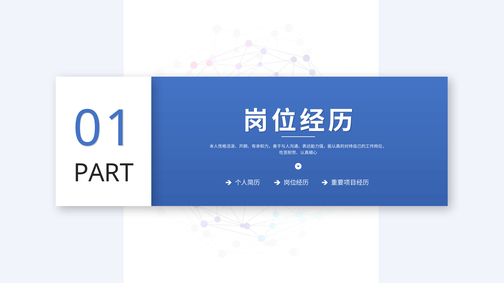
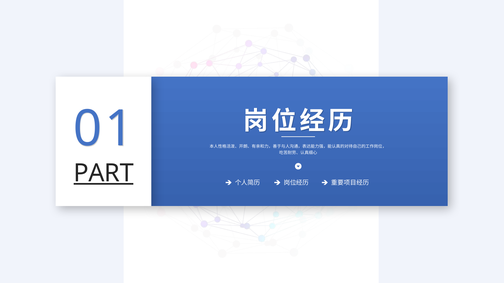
PART underline: none -> present (104, 173)
